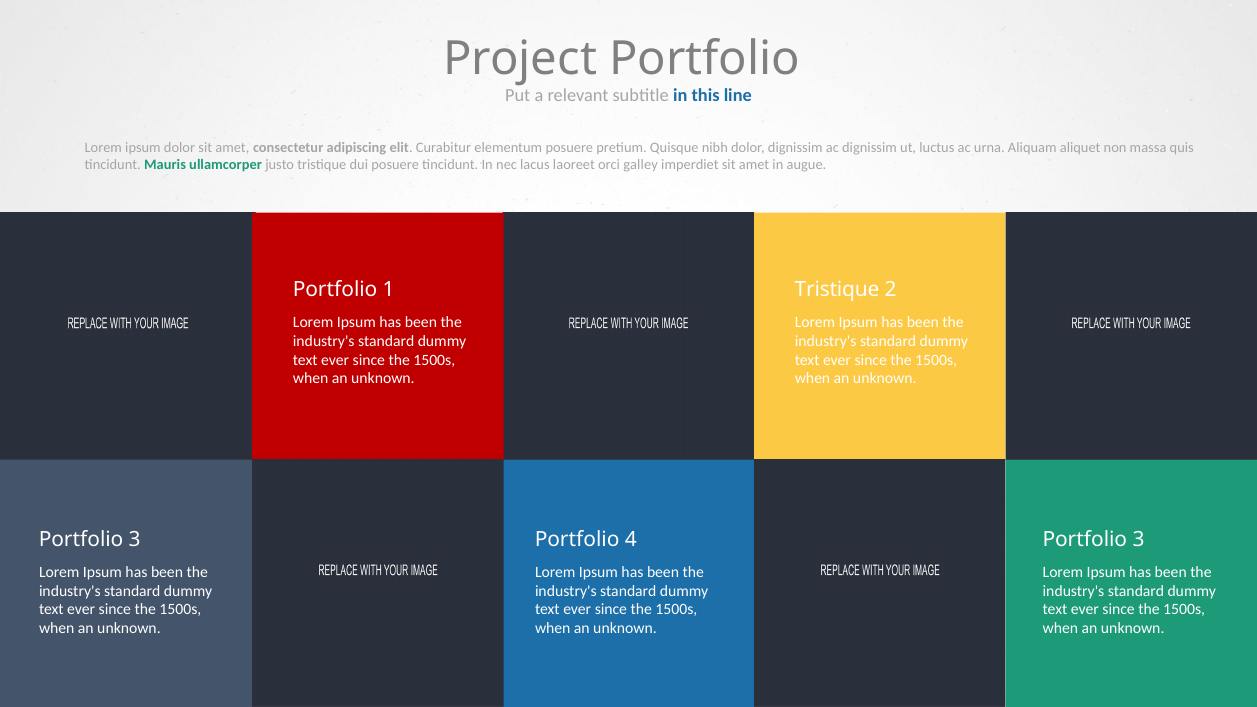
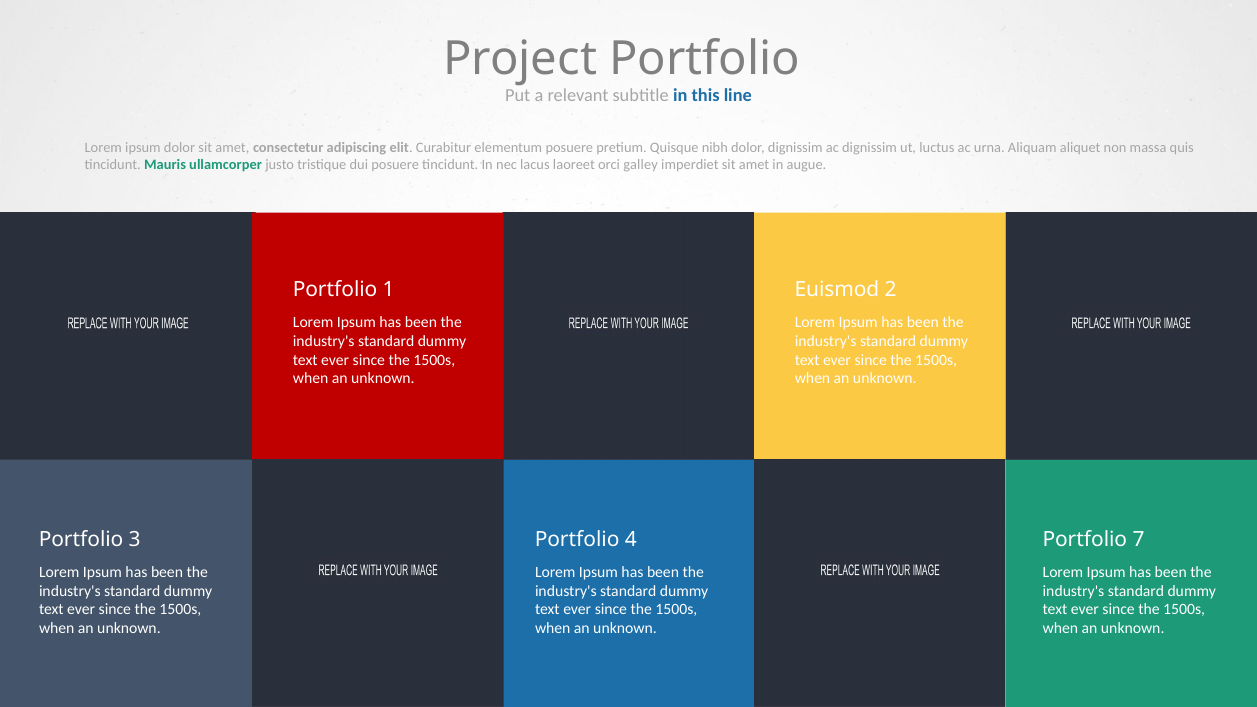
Tristique: Tristique -> Euismod (837, 289)
3: 3 -> 7 (1138, 539)
